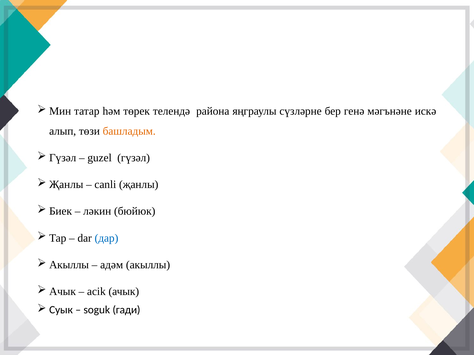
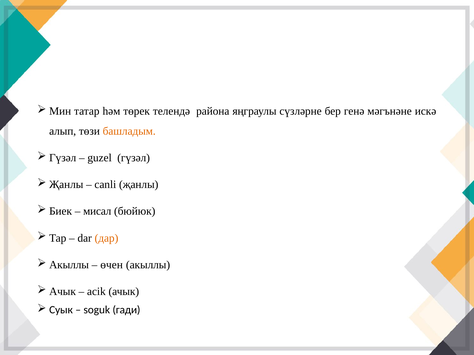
ләкин: ләкин -> мисал (97, 212)
дар colour: blue -> orange (106, 238)
адәм: адәм -> өчен (112, 265)
